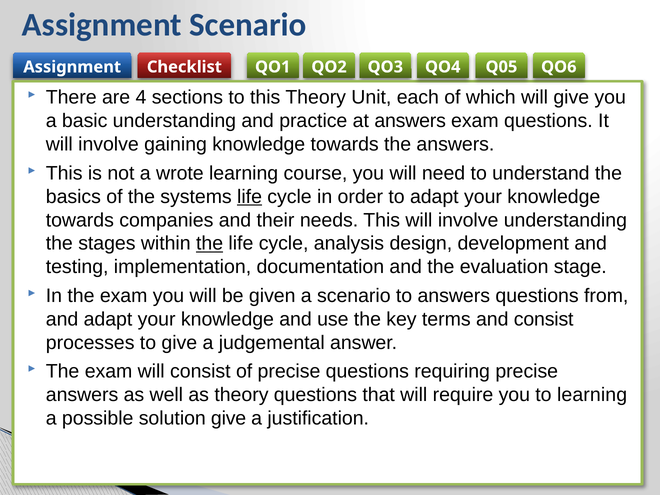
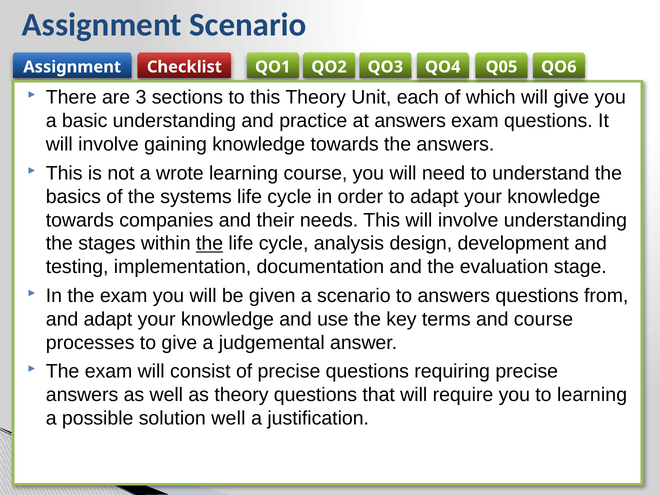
4: 4 -> 3 (141, 97)
life underline: present -> none (250, 197)
and consist: consist -> course (543, 319)
solution give: give -> well (228, 418)
